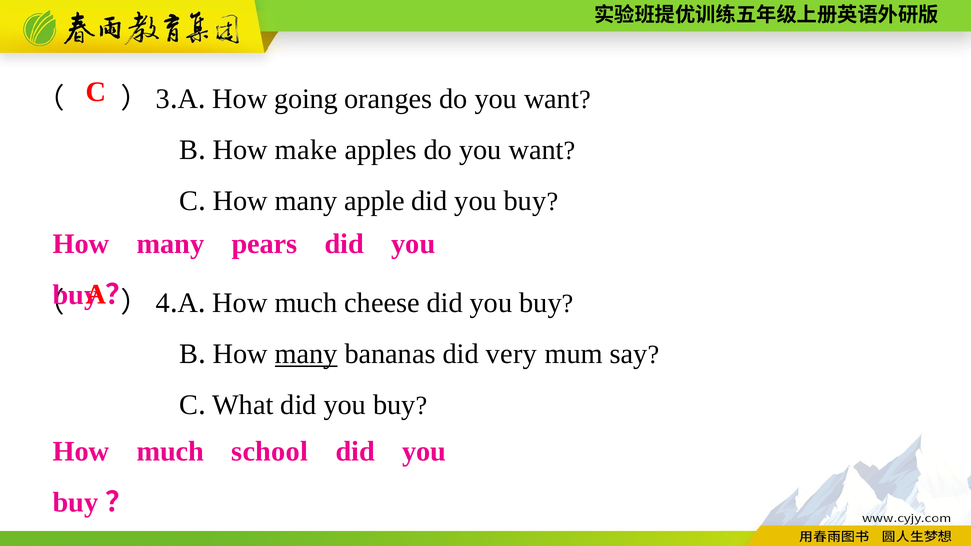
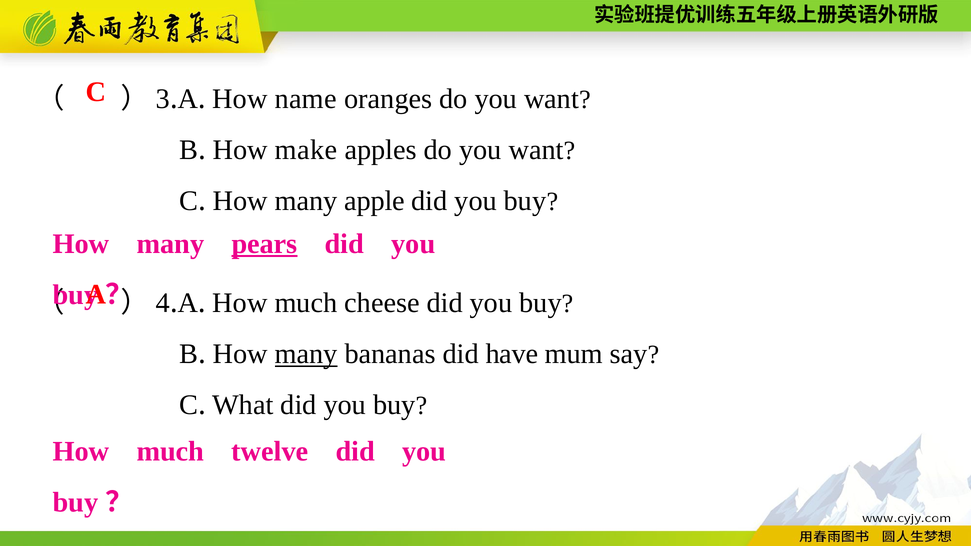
going: going -> name (306, 99)
pears underline: none -> present (265, 244)
very: very -> have (512, 354)
school: school -> twelve (270, 452)
